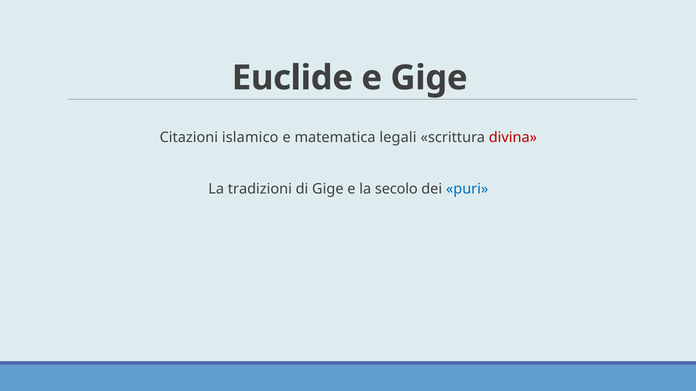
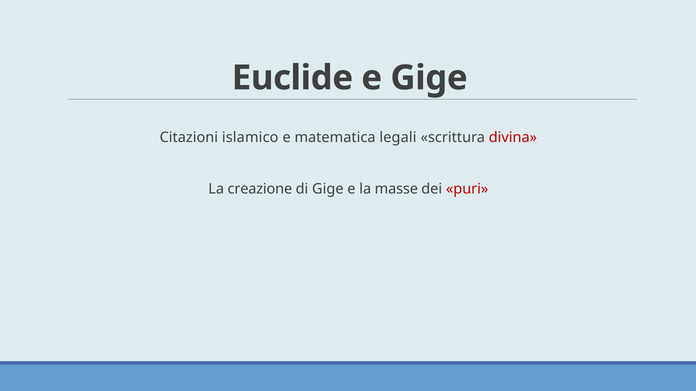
tradizioni: tradizioni -> creazione (260, 189)
secolo: secolo -> masse (396, 189)
puri colour: blue -> red (467, 189)
